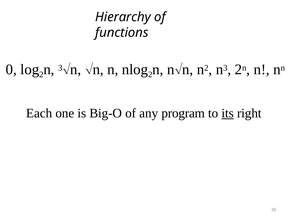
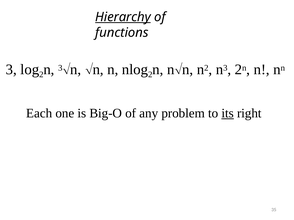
Hierarchy underline: none -> present (123, 17)
0: 0 -> 3 (11, 70)
program: program -> problem (183, 113)
